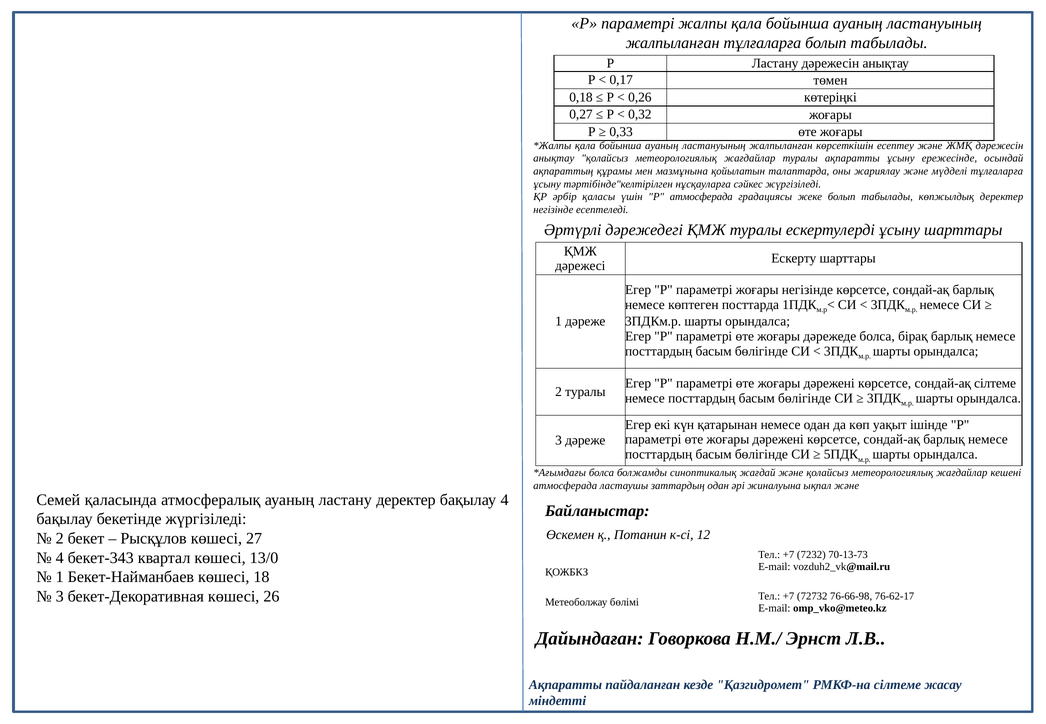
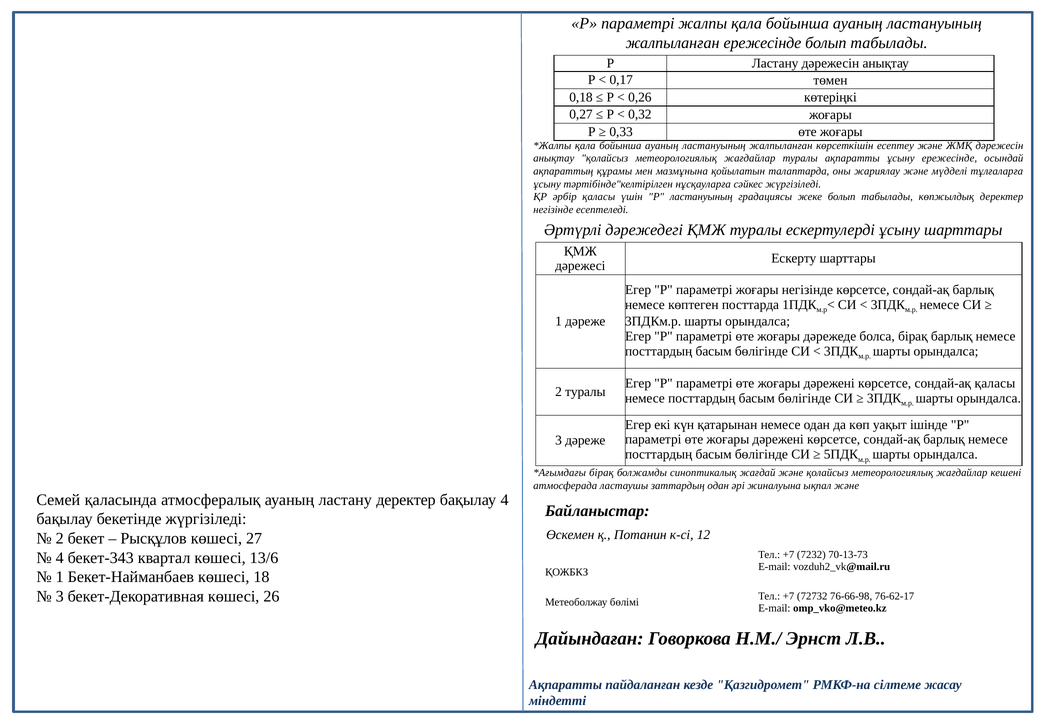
жалпыланған тұлғаларға: тұлғаларға -> ережесінде (762, 43)
Р атмосферада: атмосферада -> ластануының (701, 197)
сондай-ақ сілтеме: сілтеме -> қаласы (995, 383)
болса: болса -> бірақ (601, 473)
13/0: 13/0 -> 13/6 (264, 558)
